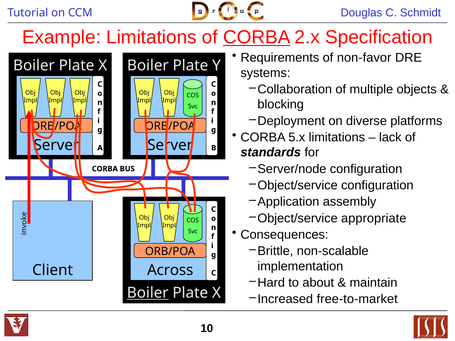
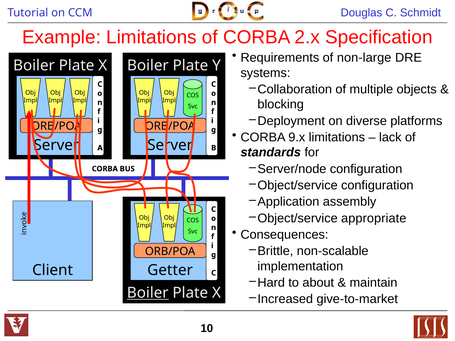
CORBA underline: present -> none (257, 37)
non-favor: non-favor -> non-large (364, 58)
5.x: 5.x -> 9.x (297, 137)
Across: Across -> Getter (170, 270)
free-to-market: free-to-market -> give-to-market (357, 299)
